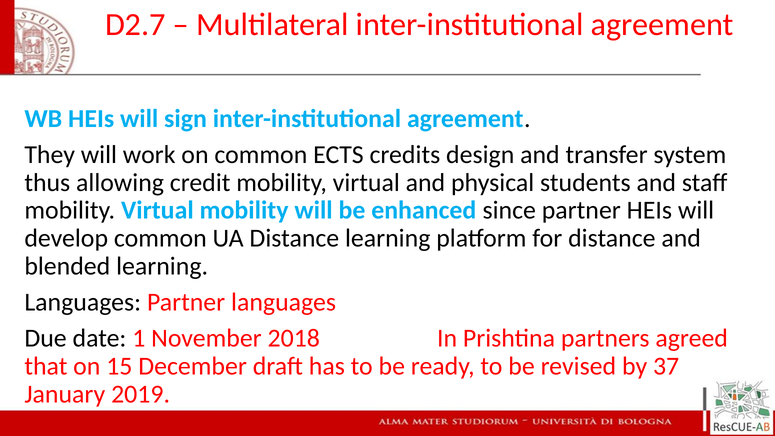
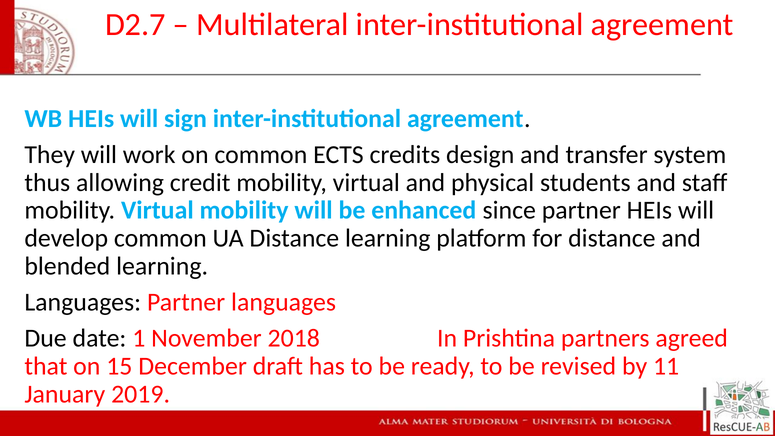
37: 37 -> 11 (666, 366)
